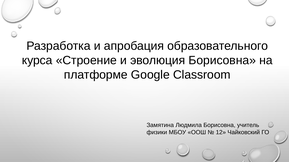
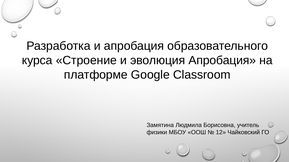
эволюция Борисовна: Борисовна -> Апробация (222, 61)
